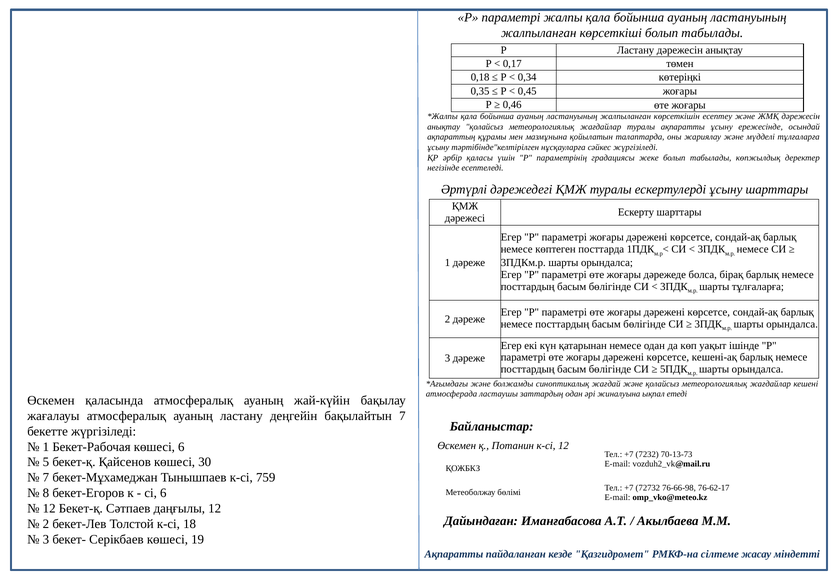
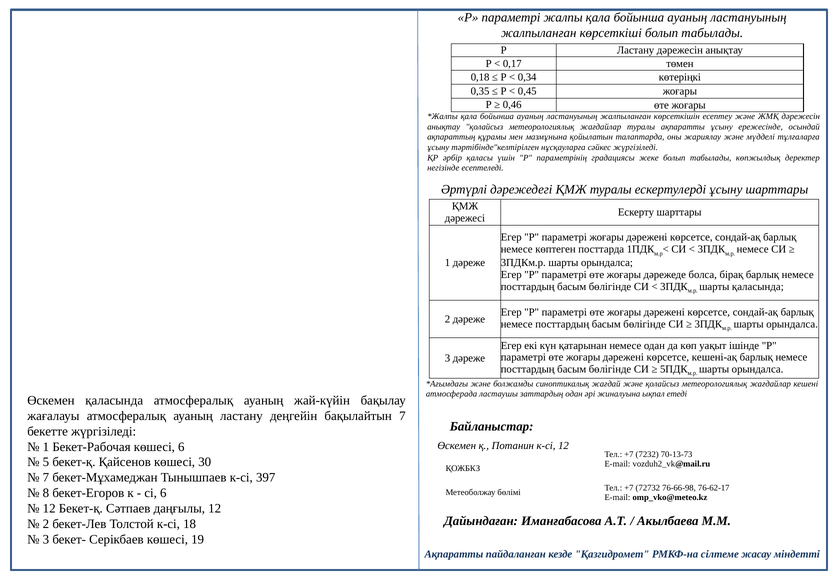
шарты тұлғаларға: тұлғаларға -> қаласында (758, 287)
759: 759 -> 397 (266, 478)
